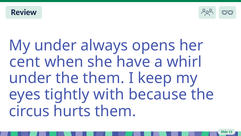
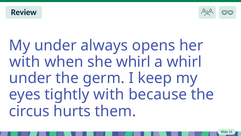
cent: cent -> with (25, 62)
she have: have -> whirl (133, 62)
the them: them -> germ (104, 78)
